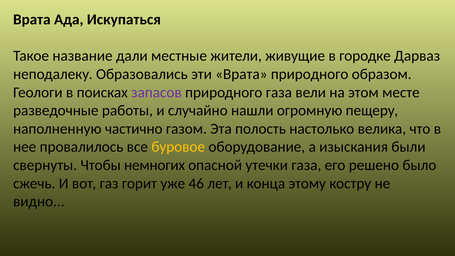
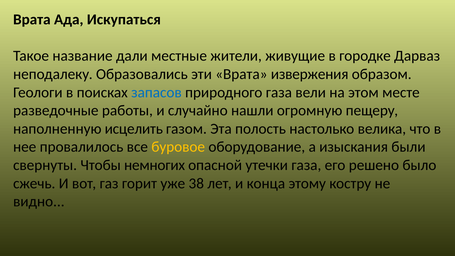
Врата природного: природного -> извержения (310, 74)
запасов colour: purple -> blue (156, 92)
частично: частично -> исцелить (134, 129)
46: 46 -> 38 (196, 183)
